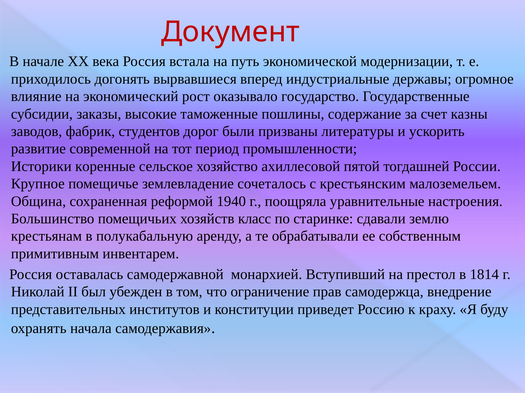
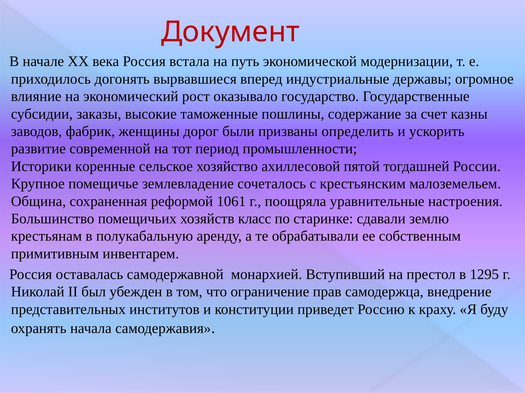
студентов: студентов -> женщины (149, 132)
литературы: литературы -> определить (358, 132)
1940: 1940 -> 1061 (231, 202)
1814: 1814 -> 1295 (484, 275)
